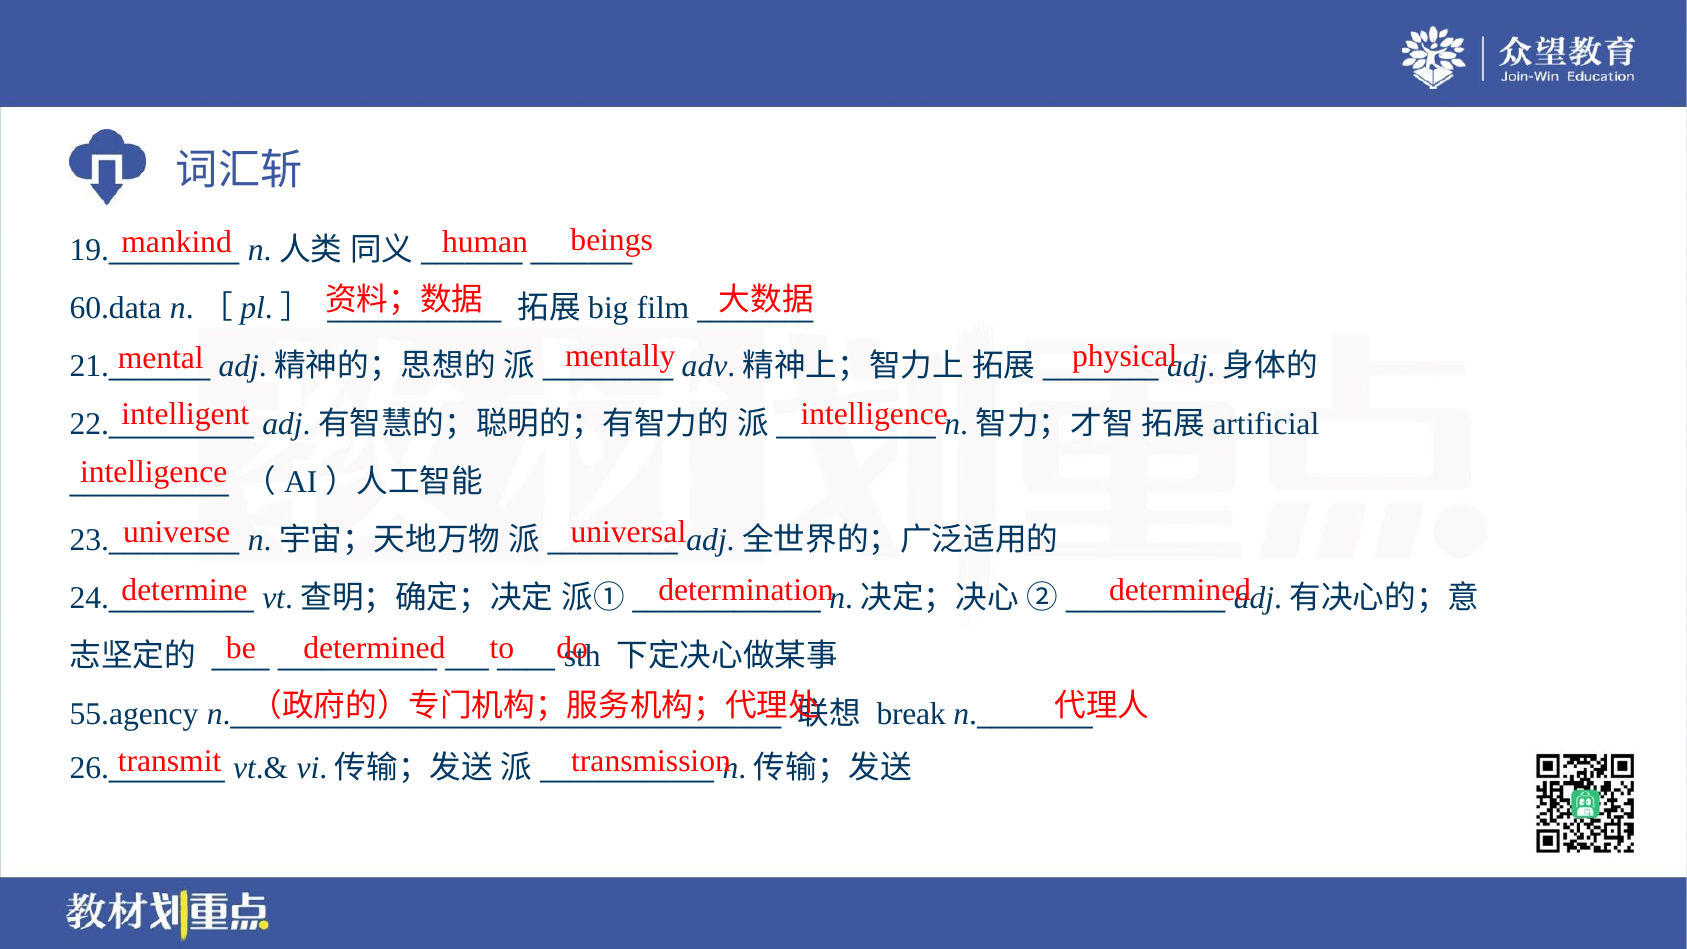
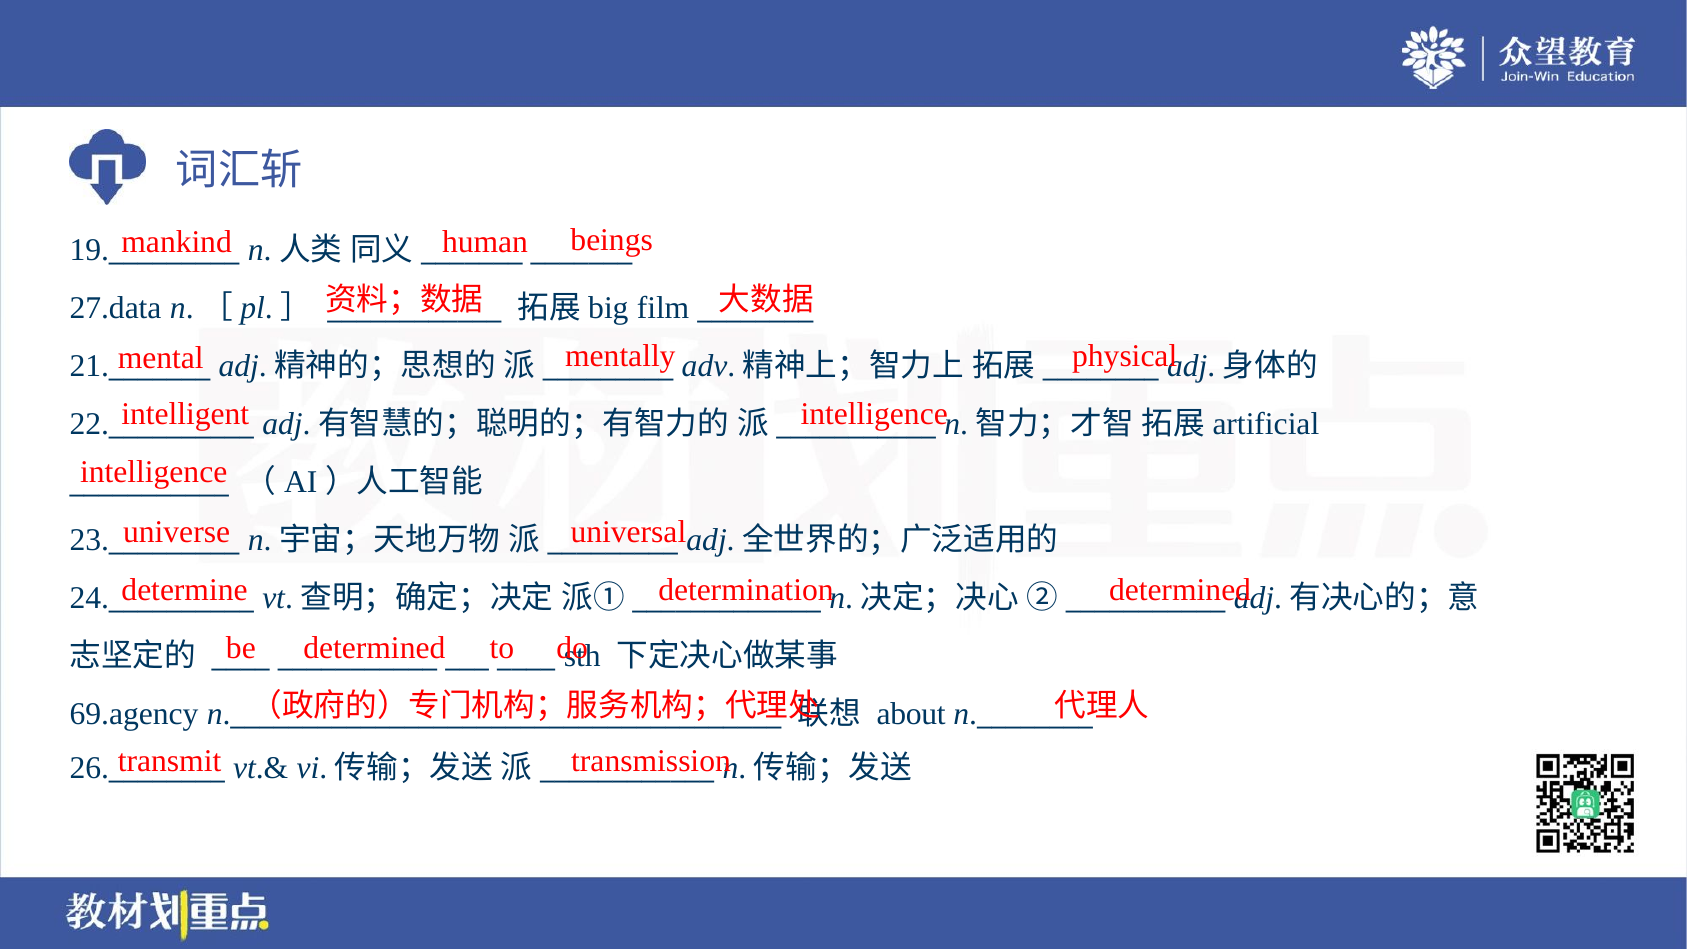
60.data: 60.data -> 27.data (116, 308)
55.agency: 55.agency -> 69.agency (134, 714)
break: break -> about (911, 714)
